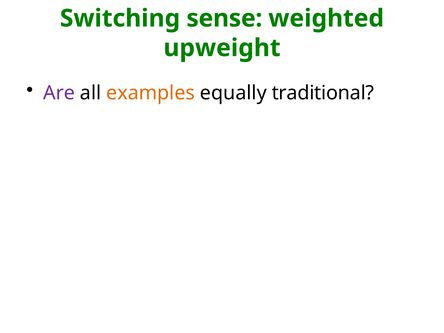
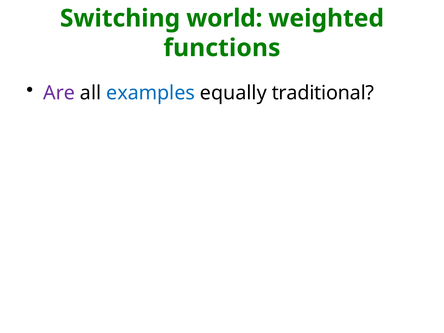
sense: sense -> world (224, 18)
upweight: upweight -> functions (222, 48)
examples colour: orange -> blue (151, 93)
